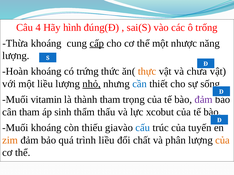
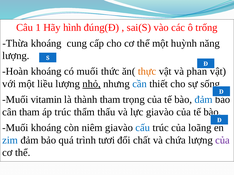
4: 4 -> 1 (38, 28)
cấp underline: present -> none (97, 43)
nhược: nhược -> huỳnh (184, 43)
có trứng: trứng -> muối (87, 72)
chứa: chứa -> phân (197, 72)
đảm colour: purple -> blue (204, 100)
áp sinh: sinh -> trúc (63, 112)
lực xcobut: xcobut -> giavào (160, 112)
thiếu: thiếu -> niêm (92, 128)
tuyến: tuyến -> loãng (200, 128)
zim colour: orange -> blue (10, 141)
trình liều: liều -> tươi (107, 141)
phân: phân -> chứa (176, 141)
của colour: orange -> purple (223, 141)
